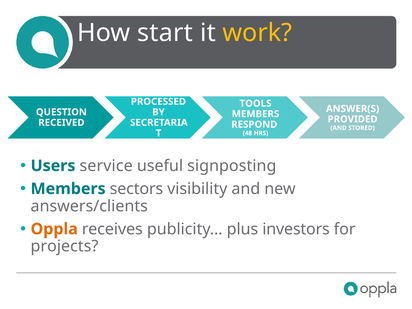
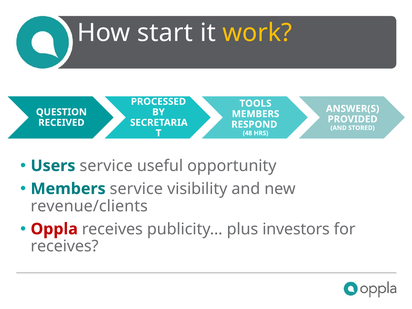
signposting: signposting -> opportunity (232, 166)
Members sectors: sectors -> service (136, 189)
answers/clients: answers/clients -> revenue/clients (89, 206)
Oppla colour: orange -> red (54, 229)
projects: projects -> receives (65, 246)
